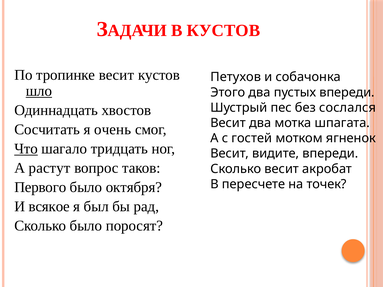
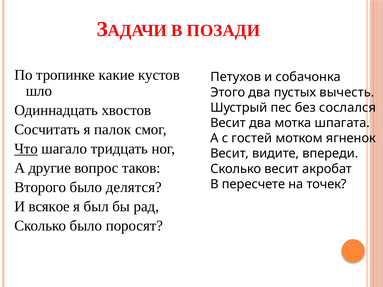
В КУСТОВ: КУСТОВ -> ПОЗАДИ (223, 31)
тропинке весит: весит -> какие (117, 75)
шло underline: present -> none (39, 91)
пустых впереди: впереди -> вычесть (347, 92)
очень: очень -> палок (113, 130)
растут: растут -> другие (50, 168)
Первого: Первого -> Второго (40, 187)
октября: октября -> делятся (134, 187)
